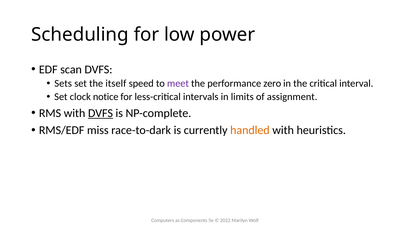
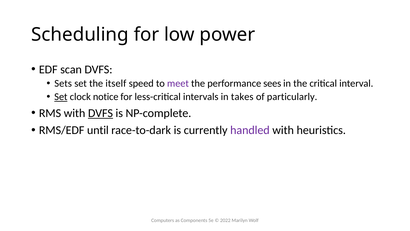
zero: zero -> sees (272, 83)
Set underline: none -> present (61, 97)
limits: limits -> takes (242, 97)
assignment: assignment -> particularly (292, 97)
miss: miss -> until (98, 130)
handled colour: orange -> purple (250, 130)
